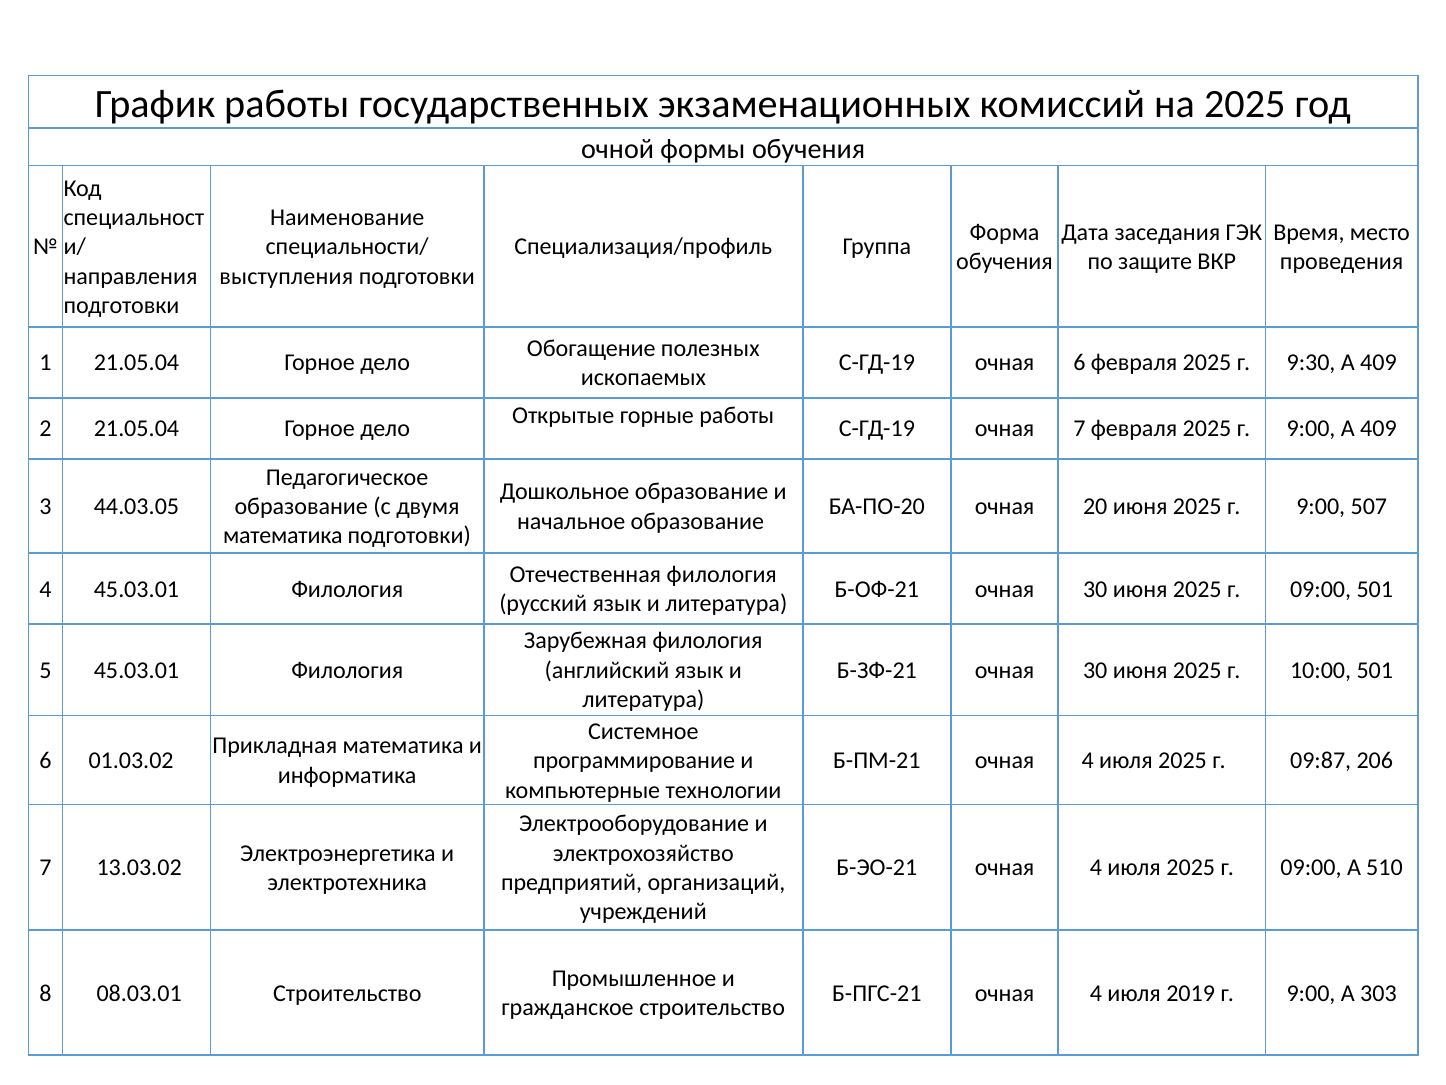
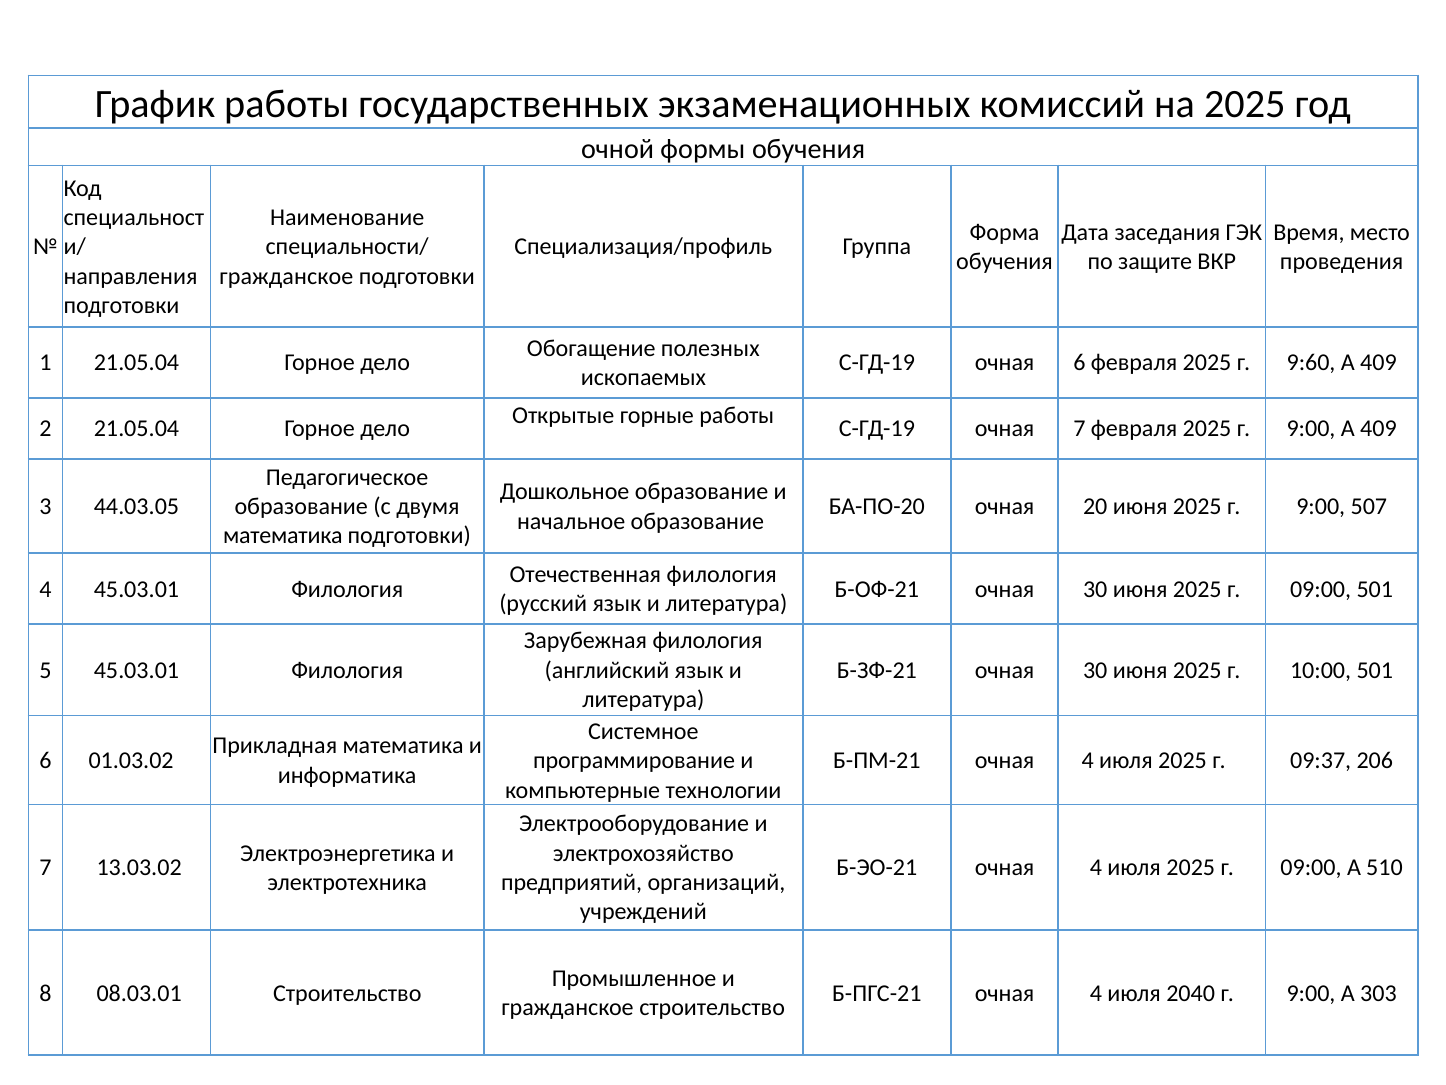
выступления: выступления -> гражданское (286, 276)
9:30: 9:30 -> 9:60 (1311, 363)
09:87: 09:87 -> 09:37 (1321, 760)
2019: 2019 -> 2040 (1191, 993)
